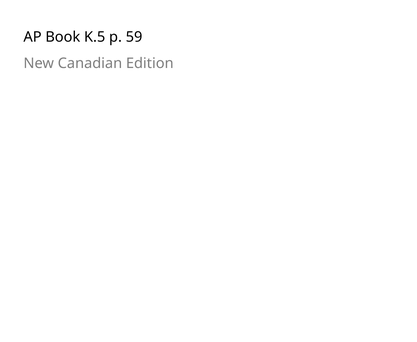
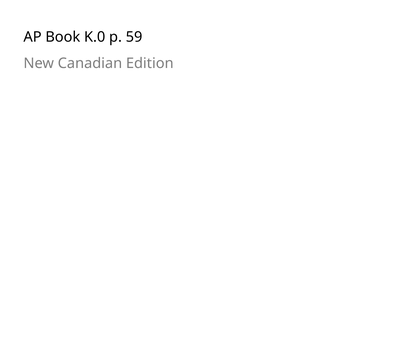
K.5: K.5 -> K.0 (95, 37)
